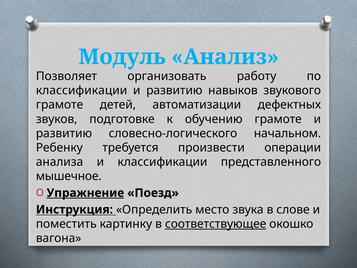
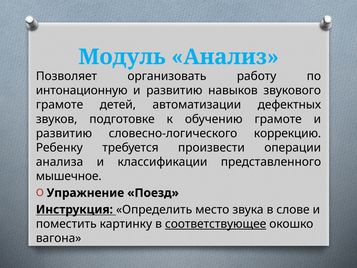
классификации: классификации -> интонационную (82, 90)
начальном: начальном -> коррекцию (288, 133)
Упражнение underline: present -> none (85, 193)
